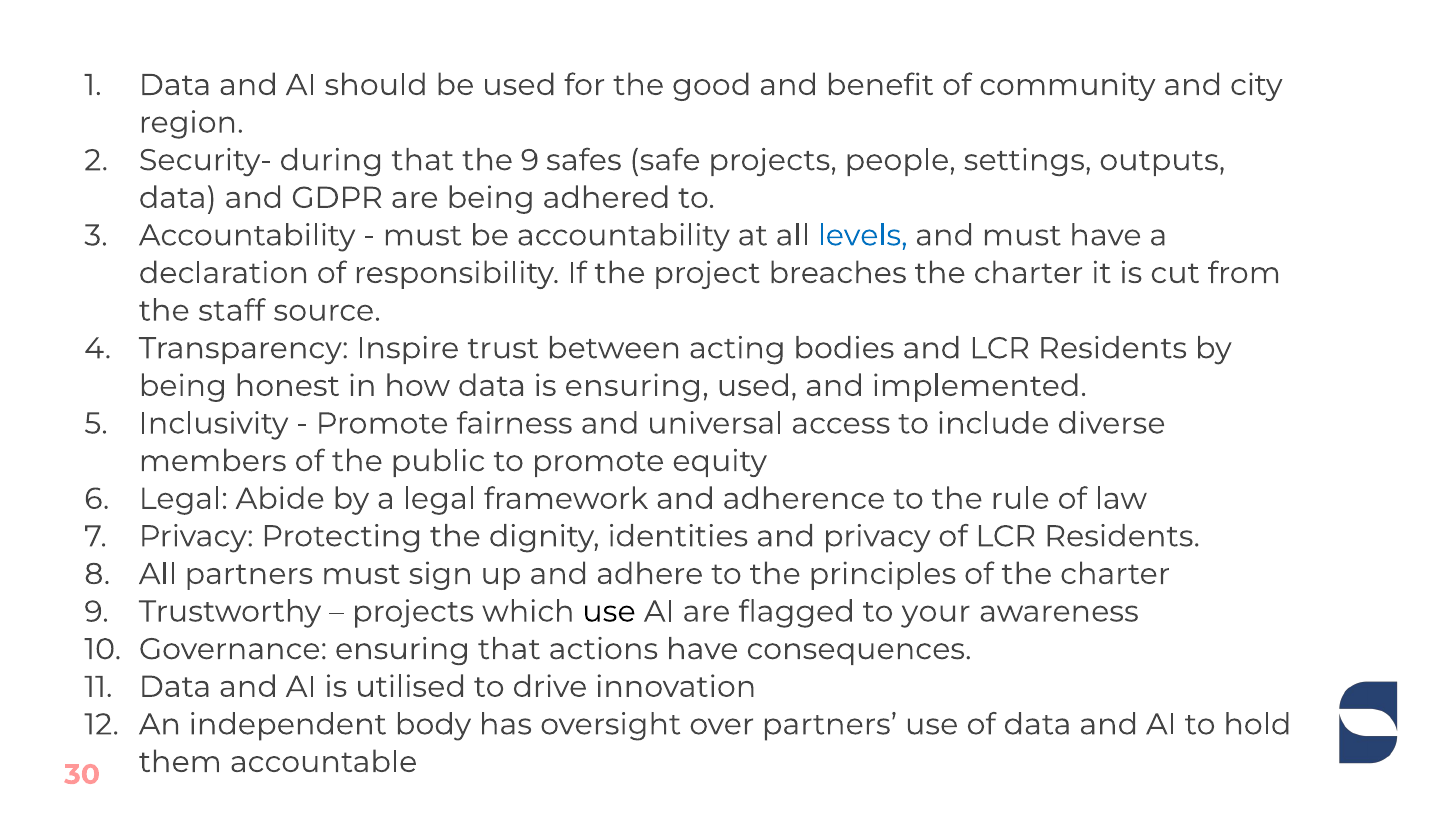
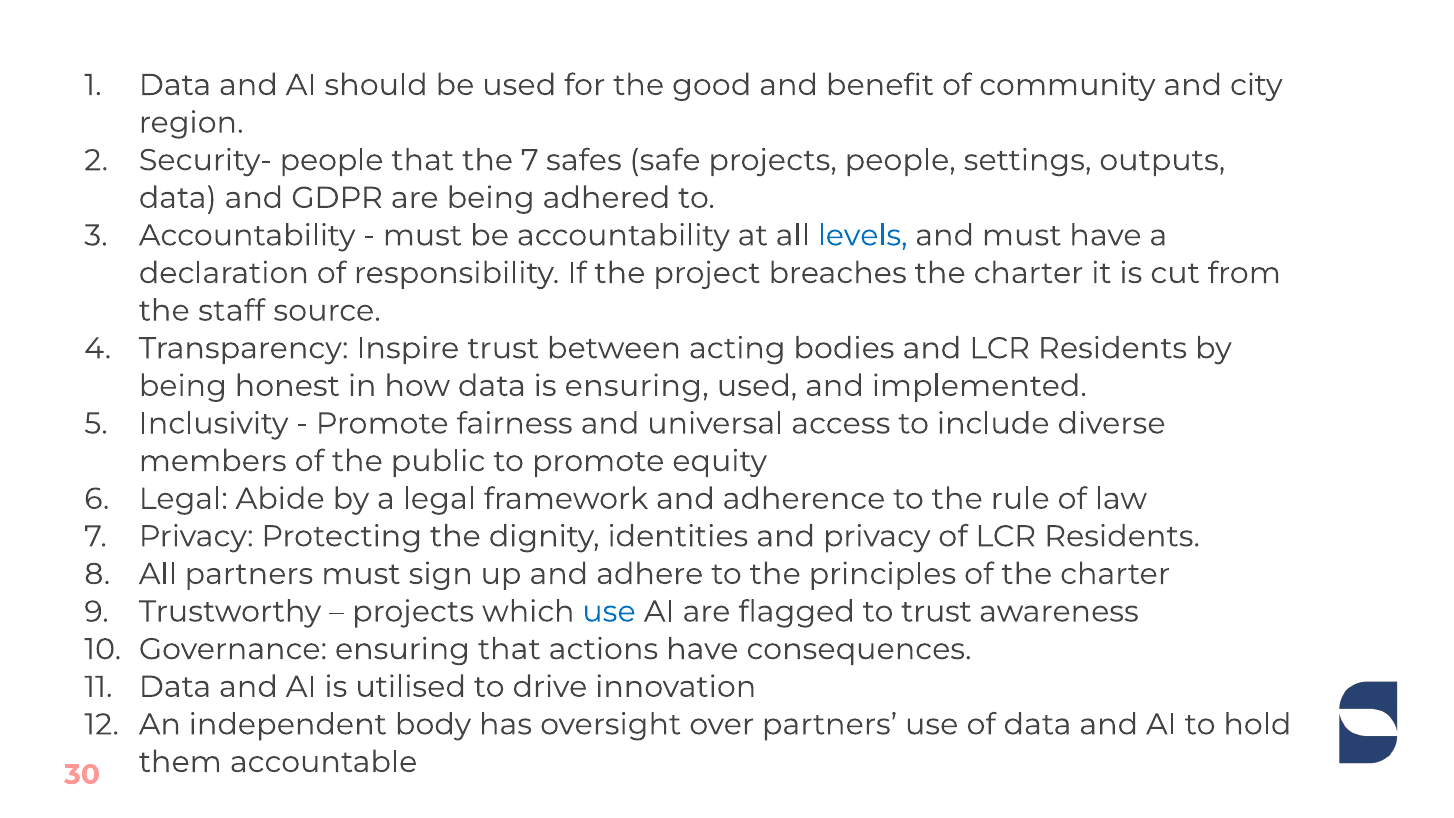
Security- during: during -> people (332, 160)
the 9: 9 -> 7 (530, 160)
use colour: black -> blue (609, 612)
to your: your -> trust (936, 612)
